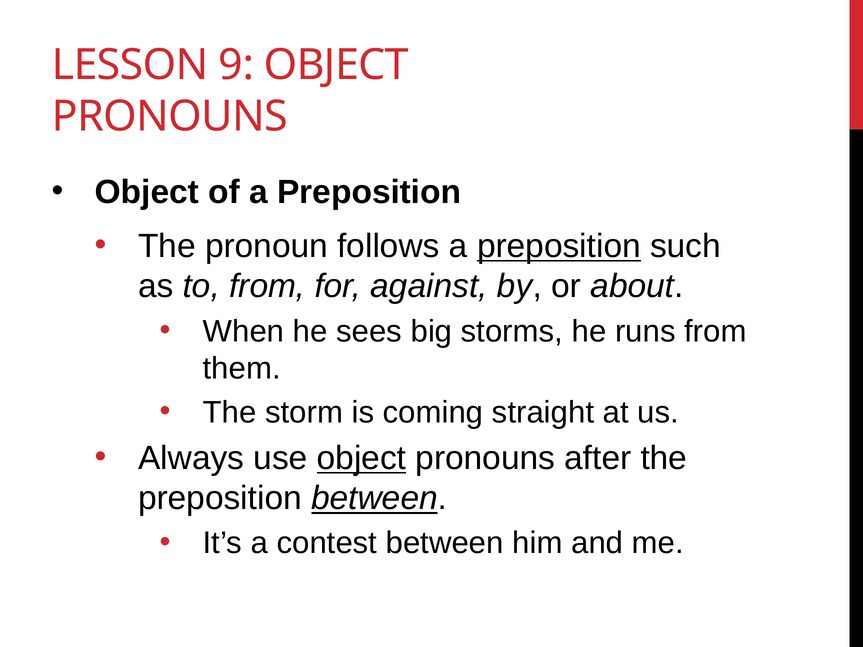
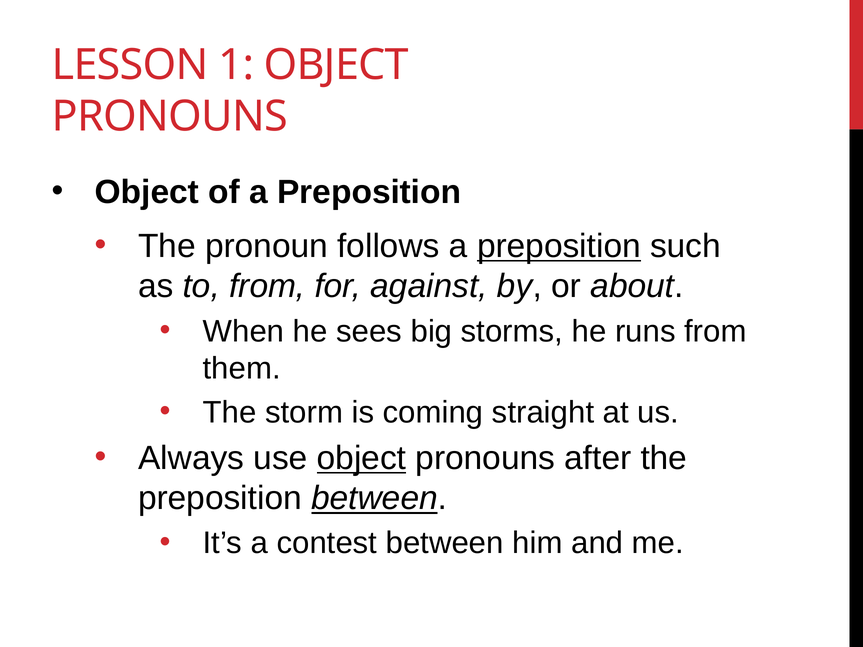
9: 9 -> 1 (236, 65)
